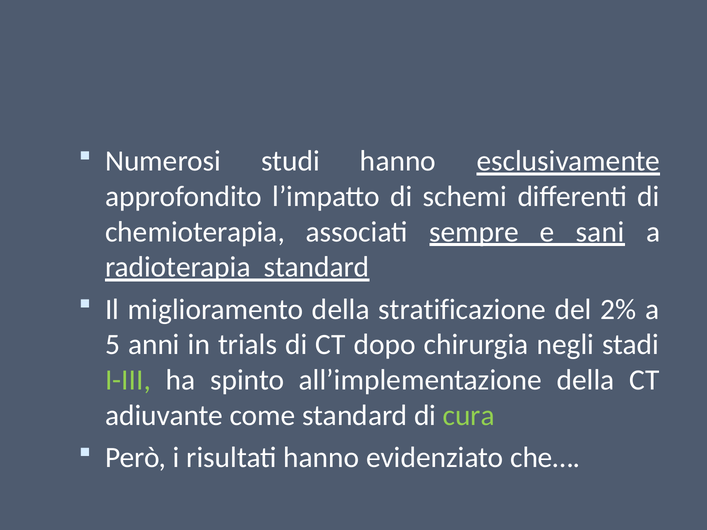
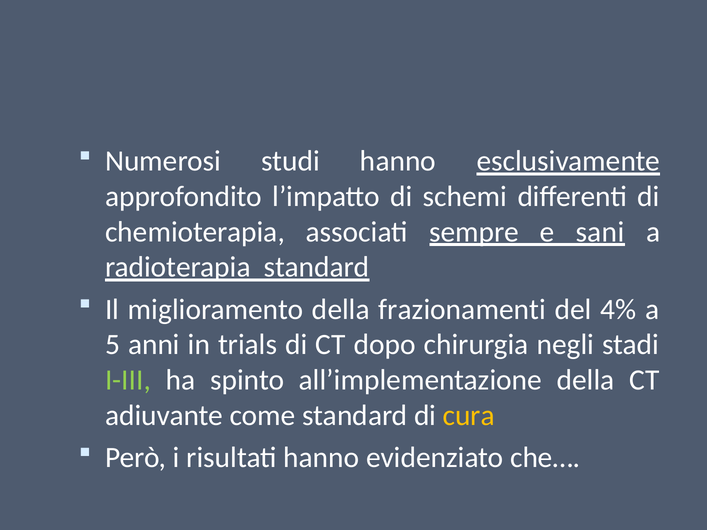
stratificazione: stratificazione -> frazionamenti (462, 310)
2%: 2% -> 4% (618, 310)
cura colour: light green -> yellow (469, 416)
